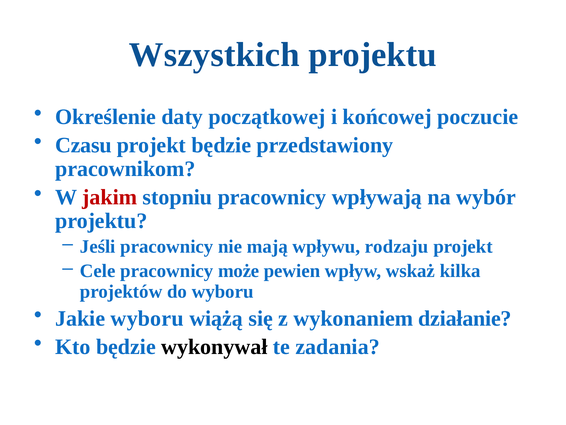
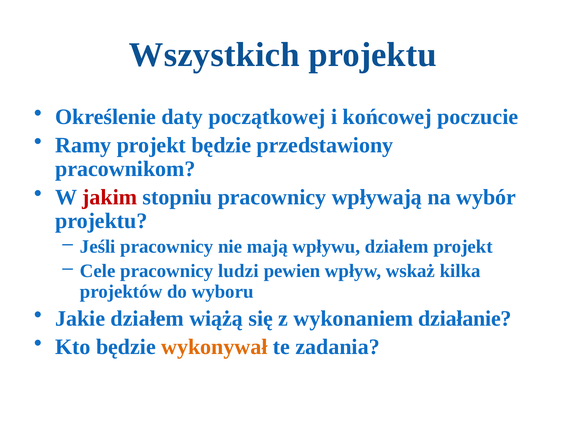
Czasu: Czasu -> Ramy (83, 145)
wpływu rodzaju: rodzaju -> działem (397, 246)
może: może -> ludzi (238, 271)
Jakie wyboru: wyboru -> działem (147, 318)
wykonywał colour: black -> orange (214, 346)
